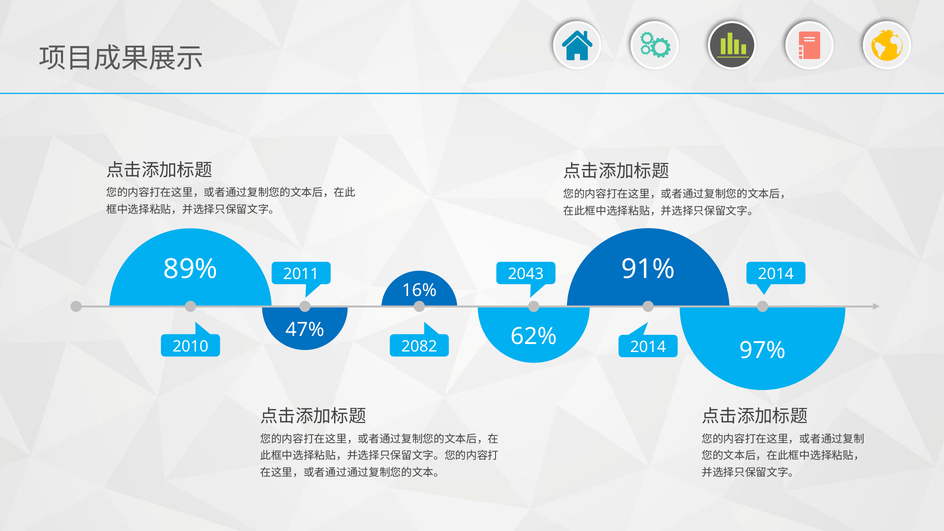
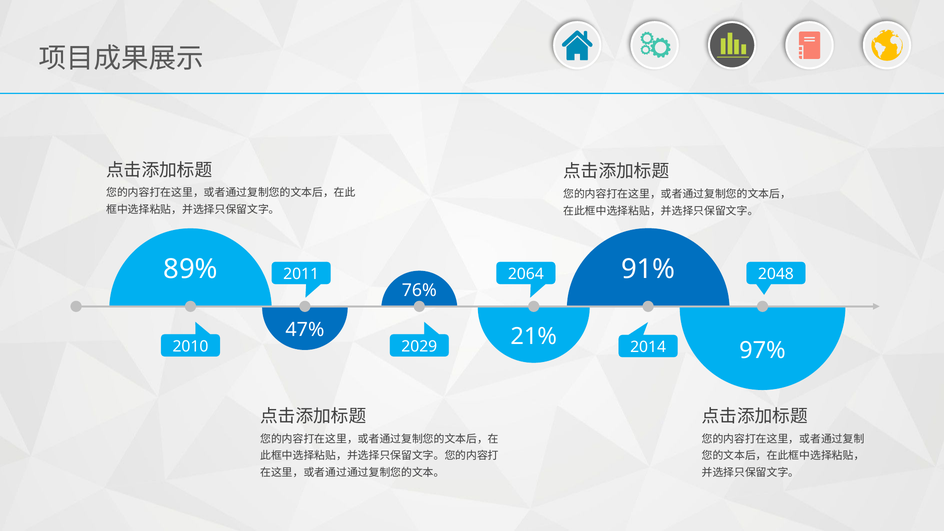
91% 2014: 2014 -> 2048 (776, 274)
2043: 2043 -> 2064 (526, 274)
16%: 16% -> 76% (419, 290)
62%: 62% -> 21% (534, 337)
2082: 2082 -> 2029 (419, 346)
